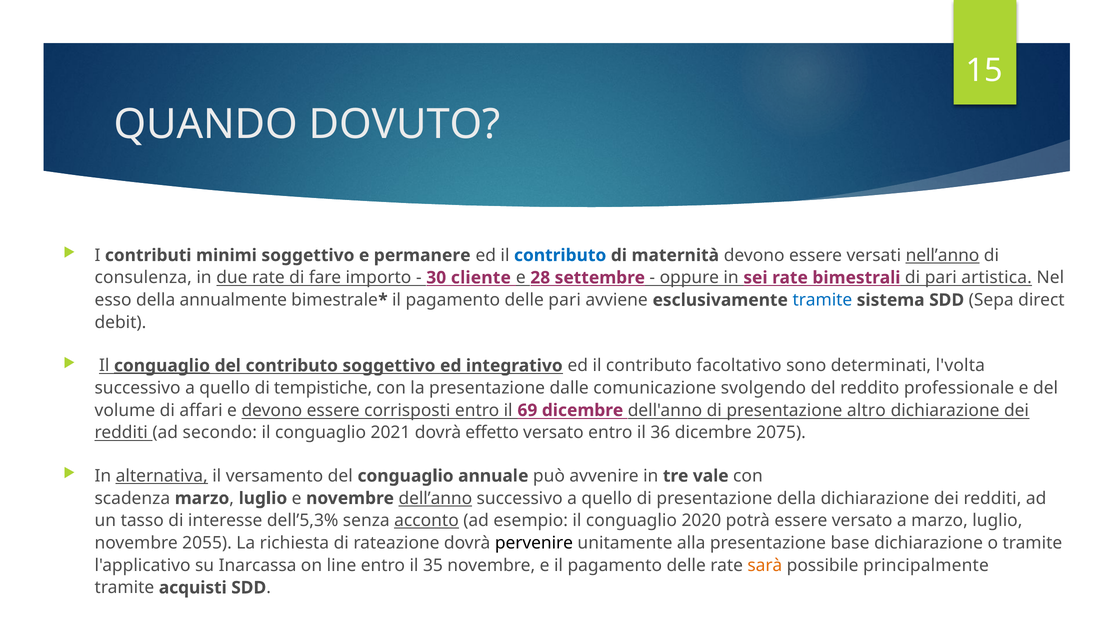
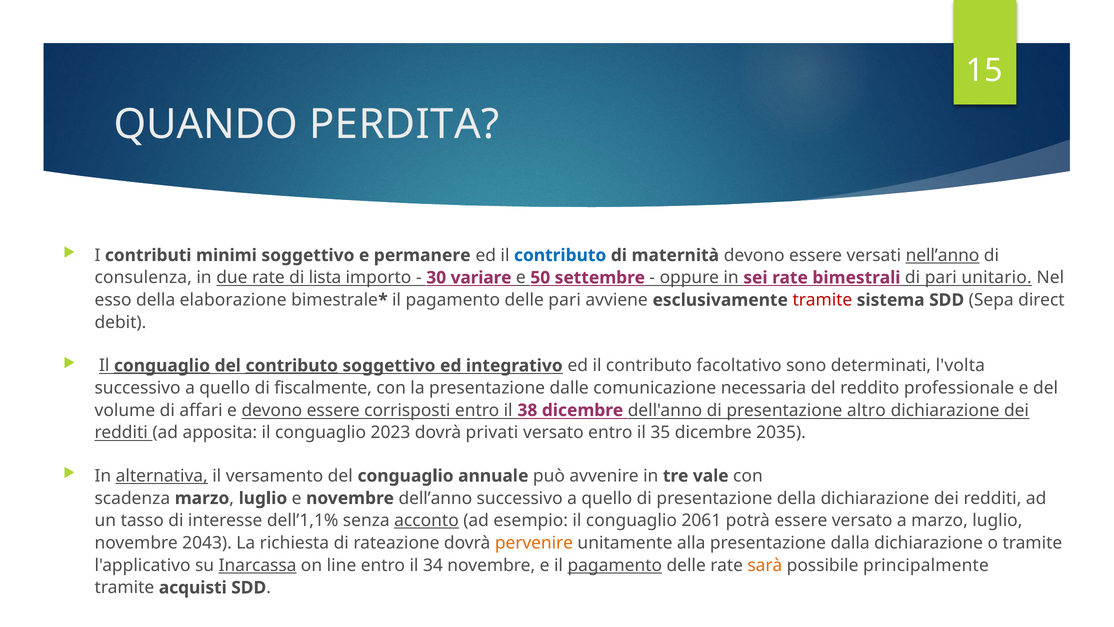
DOVUTO: DOVUTO -> PERDITA (404, 124)
fare: fare -> lista (325, 278)
cliente: cliente -> variare (481, 278)
28: 28 -> 50 (540, 278)
artistica: artistica -> unitario (997, 278)
annualmente: annualmente -> elaborazione (233, 300)
tramite colour: blue -> red (822, 300)
contributo underline: none -> present (292, 365)
tempistiche: tempistiche -> fiscalmente (323, 388)
svolgendo: svolgendo -> necessaria (764, 388)
69: 69 -> 38 (527, 410)
secondo: secondo -> apposita (220, 432)
2021: 2021 -> 2023 (390, 432)
effetto: effetto -> privati (492, 432)
36: 36 -> 35 (660, 432)
2075: 2075 -> 2035 (781, 432)
dell’anno underline: present -> none (435, 498)
dell’5,3%: dell’5,3% -> dell’1,1% (303, 520)
2020: 2020 -> 2061 (701, 520)
2055: 2055 -> 2043 (207, 543)
pervenire colour: black -> orange (534, 543)
base: base -> dalla (850, 543)
Inarcassa underline: none -> present (258, 565)
35: 35 -> 34 (433, 565)
pagamento underline: none -> present (615, 565)
